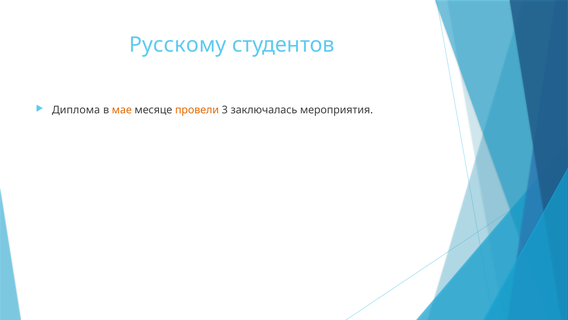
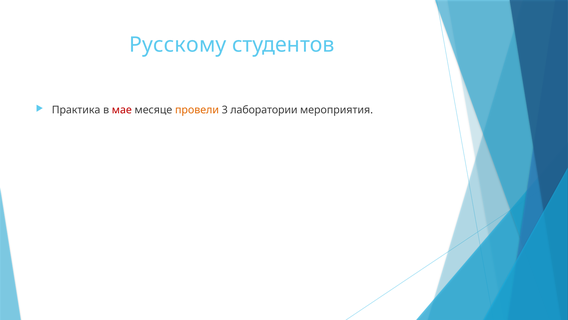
Диплома: Диплома -> Практика (76, 110)
мае colour: orange -> red (122, 110)
заключалась: заключалась -> лаборатории (264, 110)
